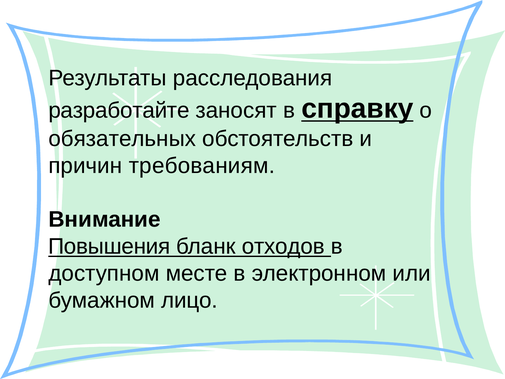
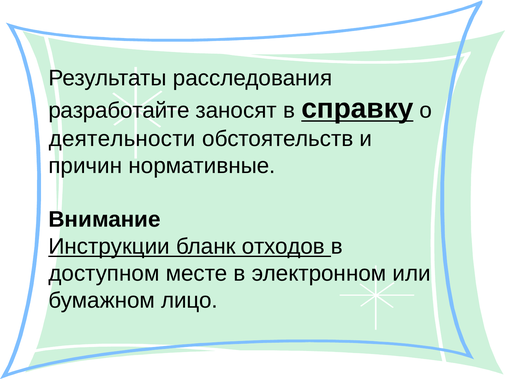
обязательных: обязательных -> деятельности (122, 139)
требованиям: требованиям -> нормативные (202, 165)
Повышения: Повышения -> Инструкции (109, 246)
